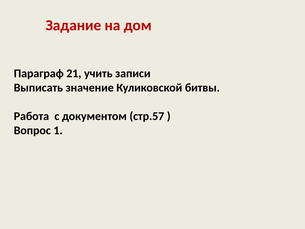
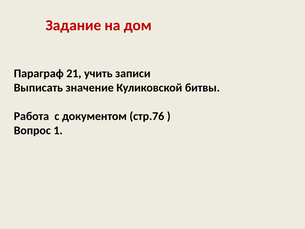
стр.57: стр.57 -> стр.76 (147, 116)
